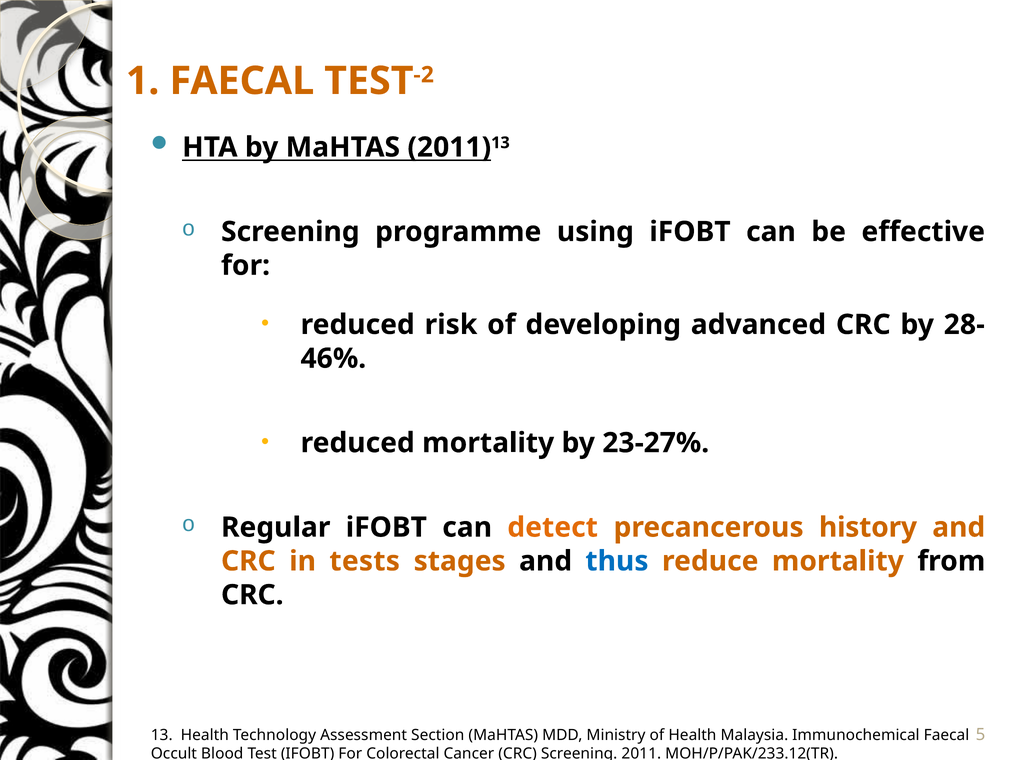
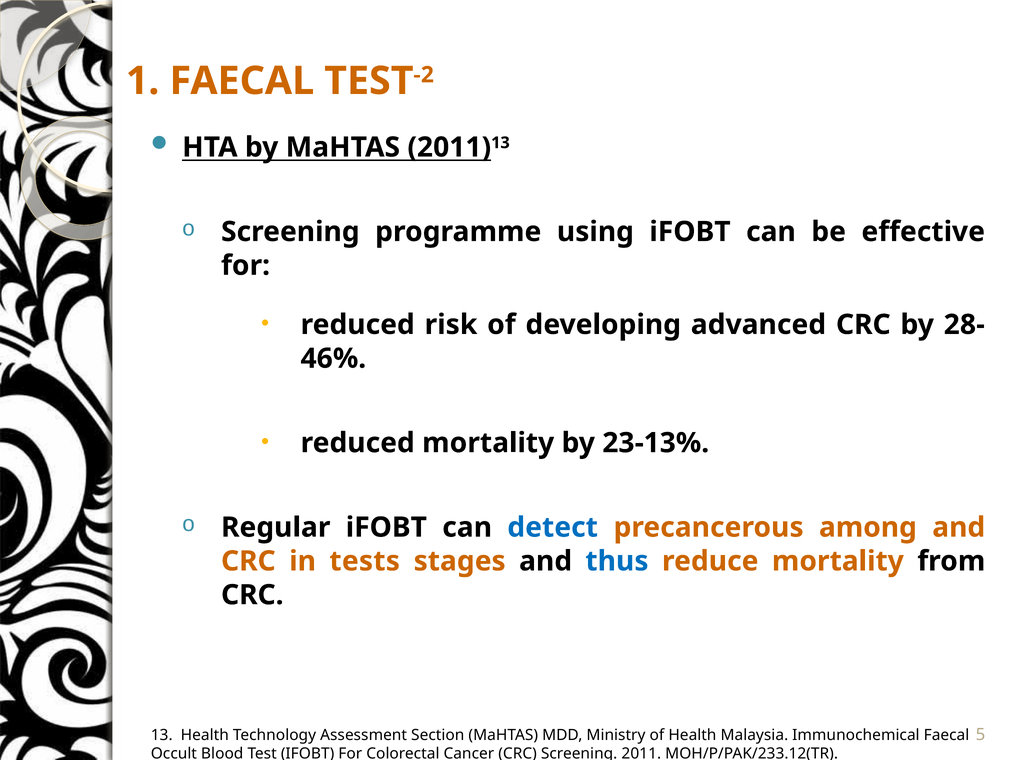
23-27%: 23-27% -> 23-13% (656, 443)
detect colour: orange -> blue (553, 528)
history: history -> among (868, 528)
